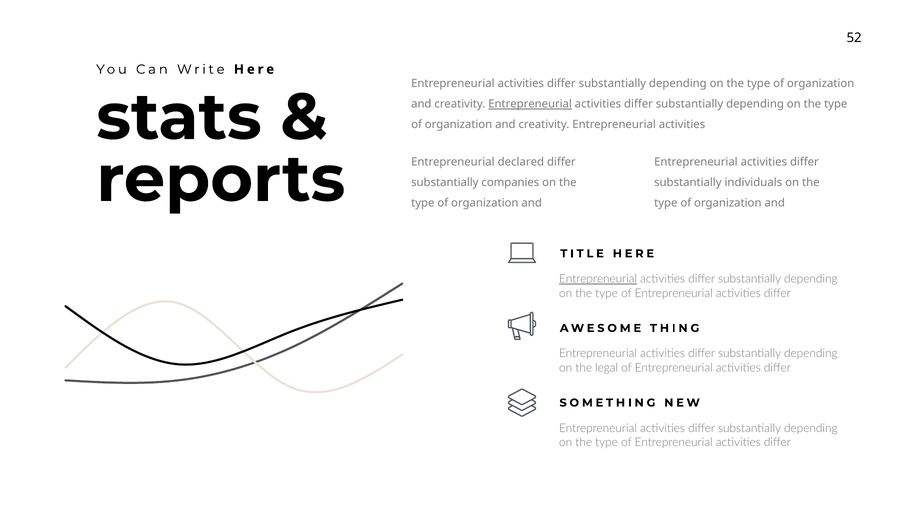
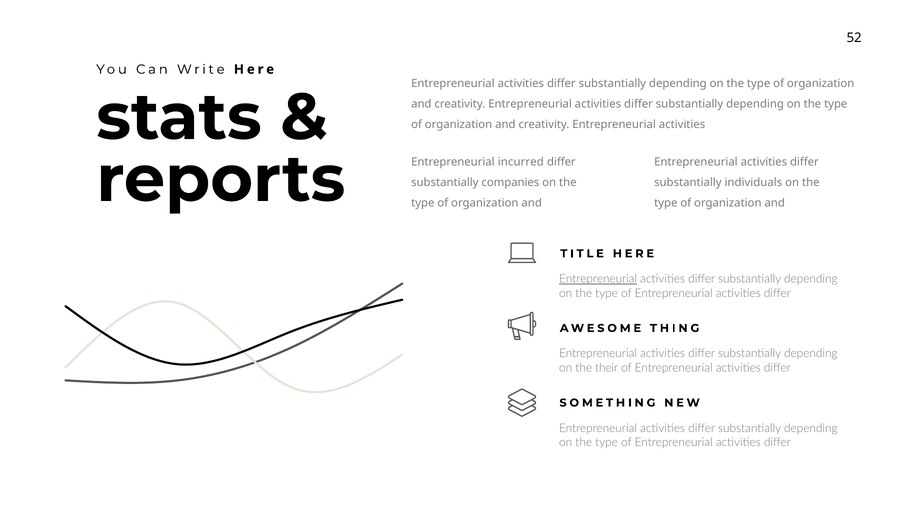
Entrepreneurial underline: present -> none (530, 104)
declared: declared -> incurred (521, 162)
legal: legal -> their (607, 368)
